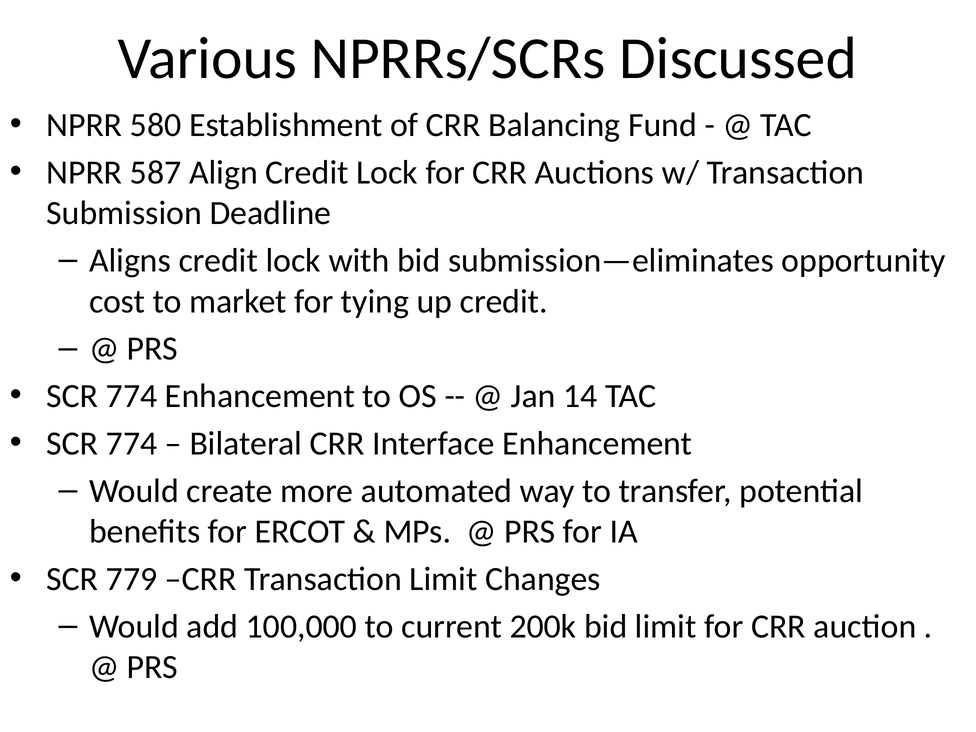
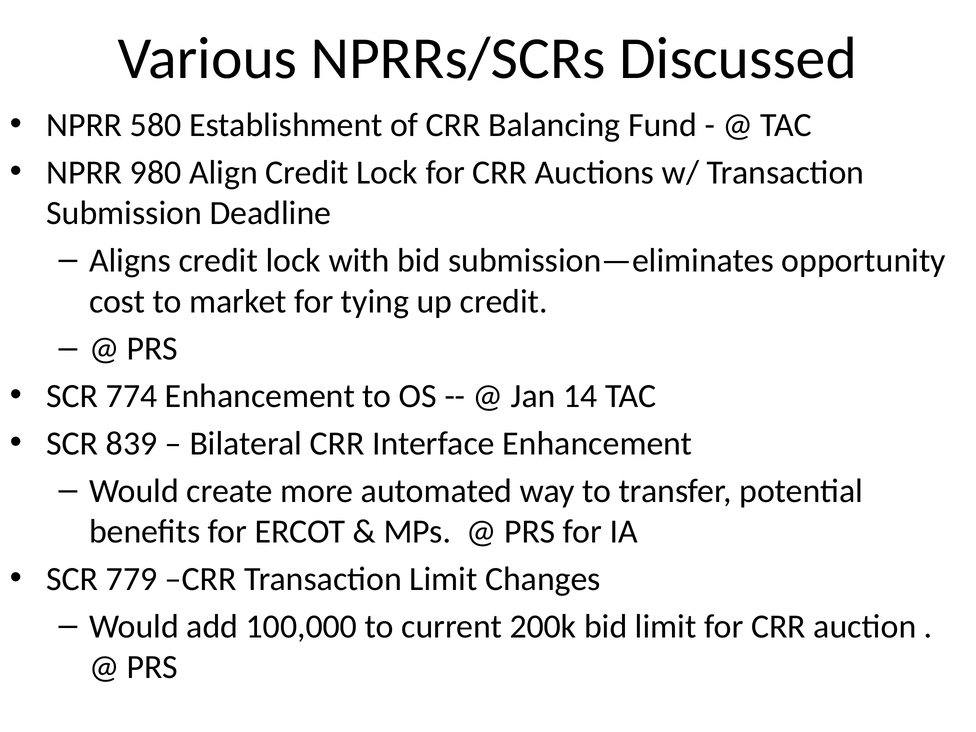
587: 587 -> 980 (156, 173)
774: 774 -> 839 (132, 444)
